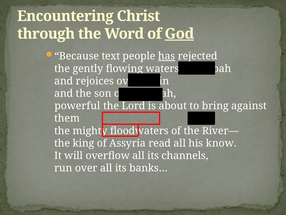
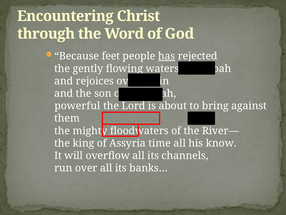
God underline: present -> none (179, 34)
text: text -> feet (111, 56)
read: read -> time (160, 143)
